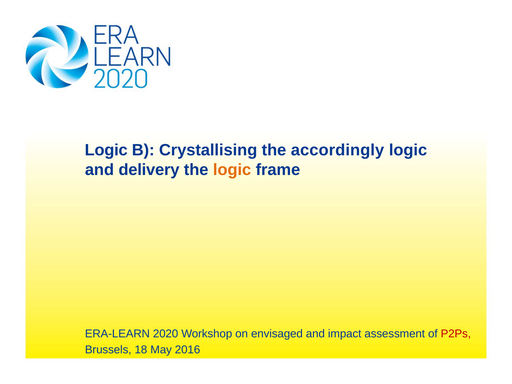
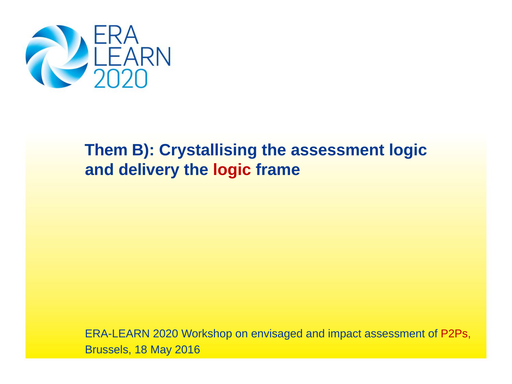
Logic: Logic -> Them (106, 150)
the accordingly: accordingly -> assessment (338, 150)
logic colour: orange -> red (232, 170)
